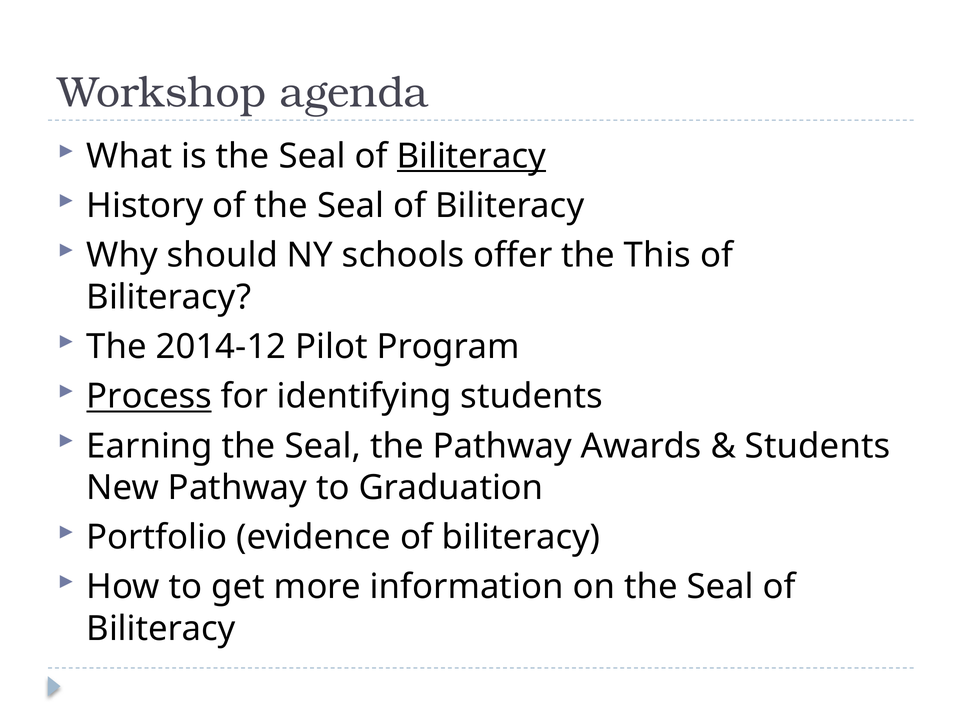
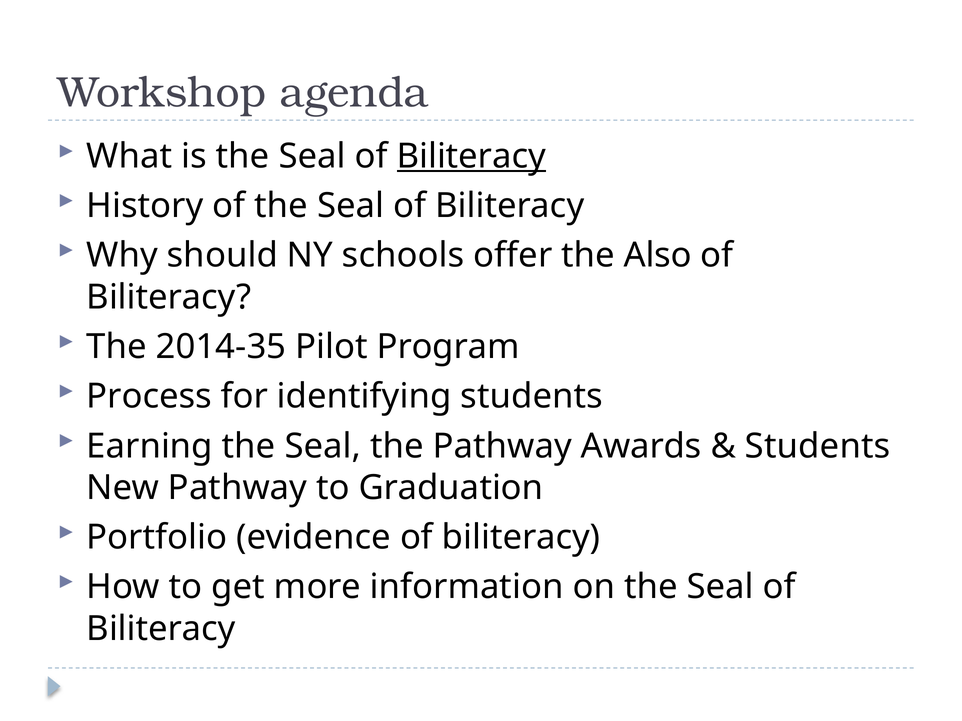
This: This -> Also (658, 256)
2014-12: 2014-12 -> 2014-35 (221, 347)
Process underline: present -> none (149, 397)
